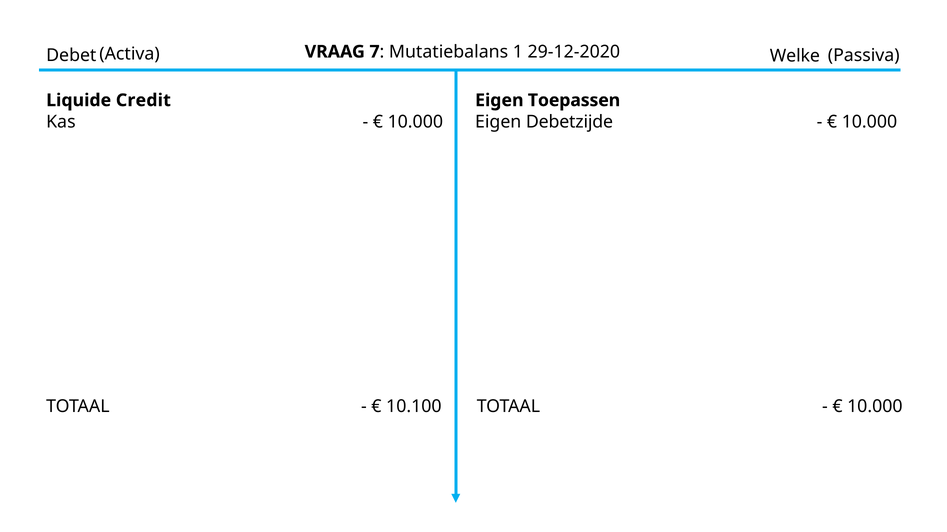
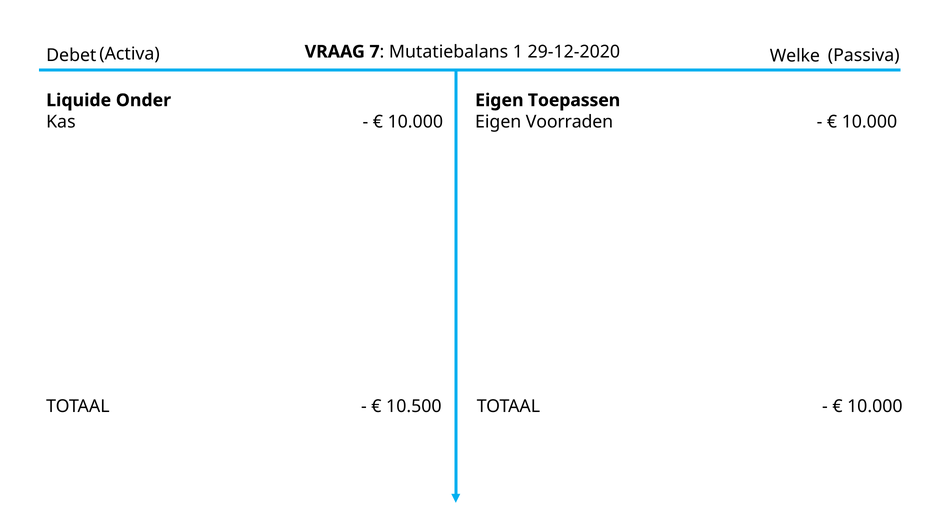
Credit: Credit -> Onder (143, 100)
Debetzijde: Debetzijde -> Voorraden (569, 122)
10.100: 10.100 -> 10.500 (414, 407)
